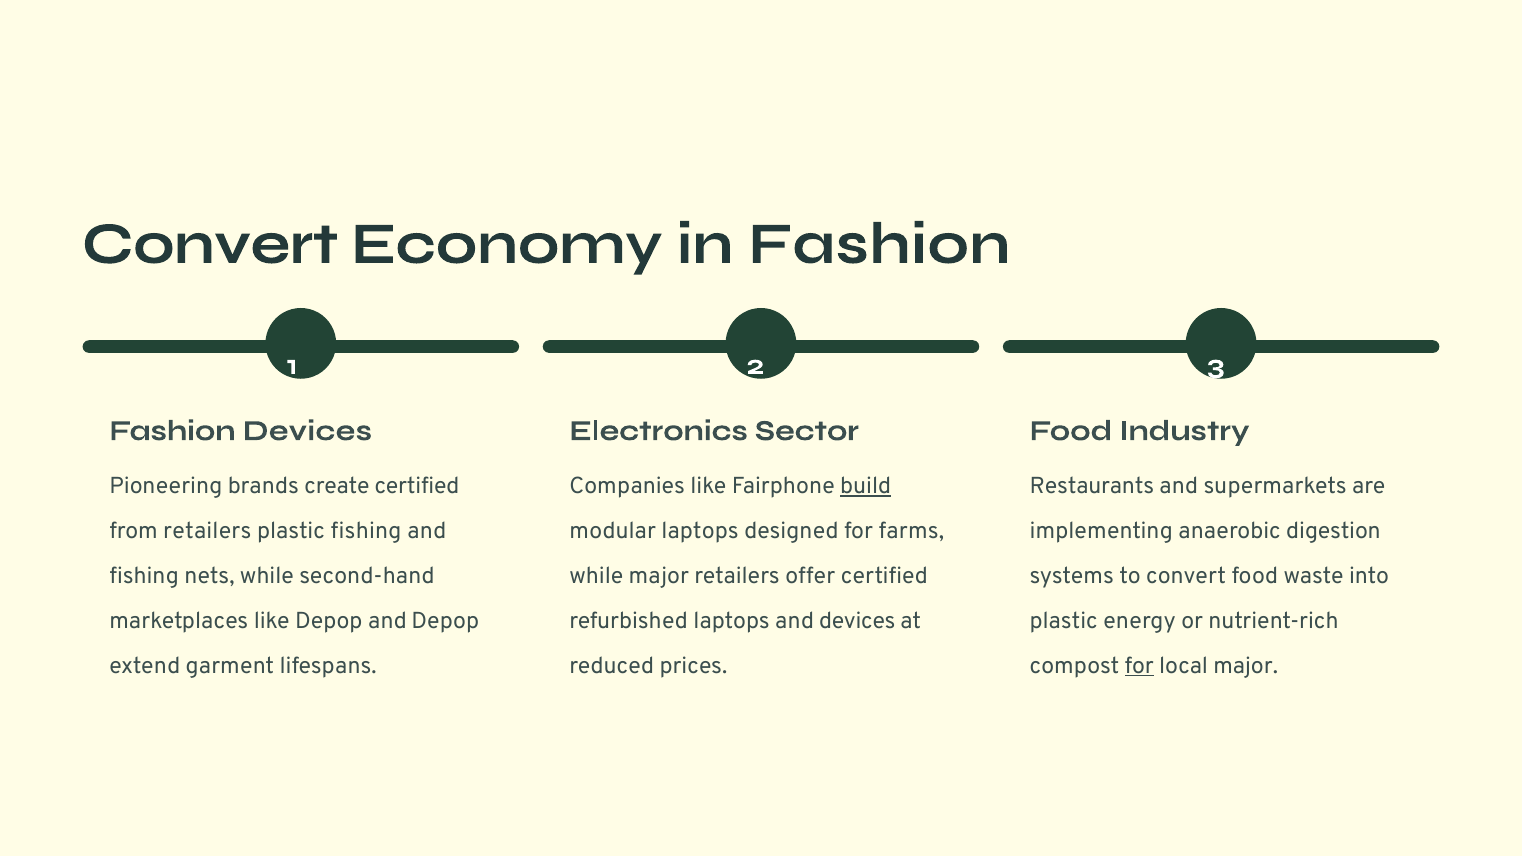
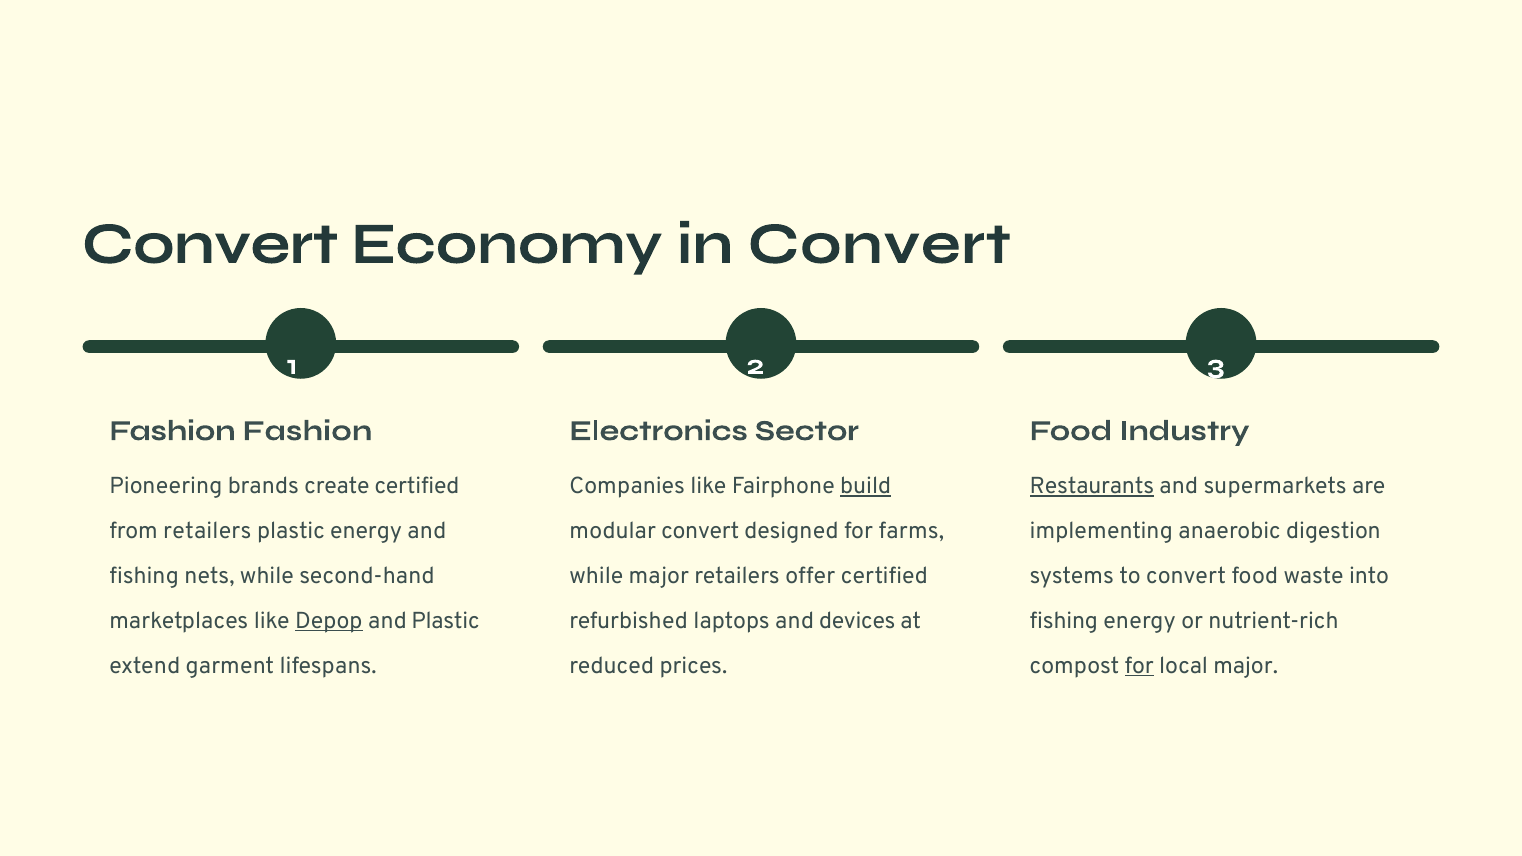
in Fashion: Fashion -> Convert (879, 243)
Fashion Devices: Devices -> Fashion (307, 431)
Restaurants underline: none -> present (1092, 486)
plastic fishing: fishing -> energy (366, 531)
modular laptops: laptops -> convert (700, 531)
Depop underline: none -> present (329, 621)
and Depop: Depop -> Plastic (445, 621)
plastic: plastic -> fishing (1064, 621)
